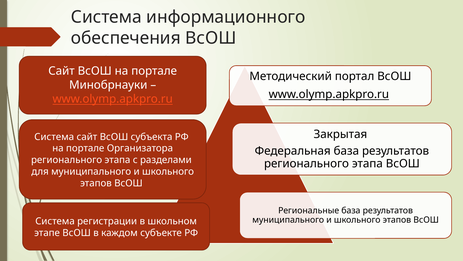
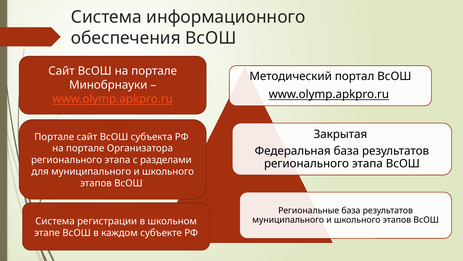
Система: Система -> Портале (54, 137)
